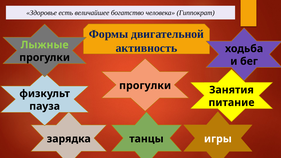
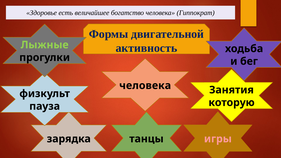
прогулки: прогулки -> человека (145, 86)
питание: питание -> которую (232, 103)
игры colour: white -> pink (218, 139)
